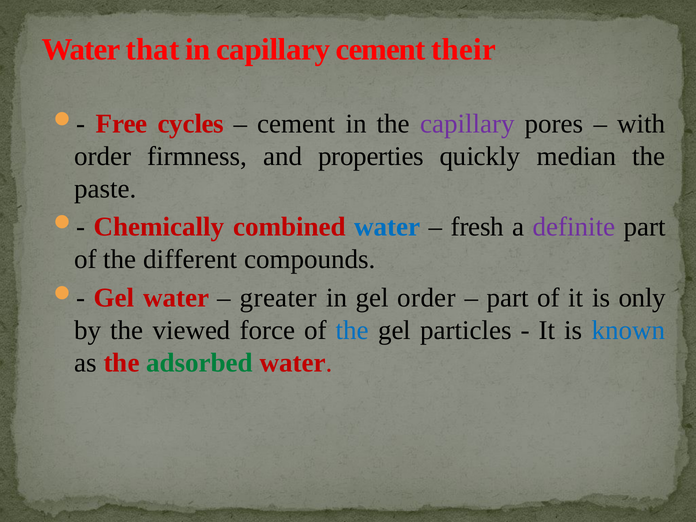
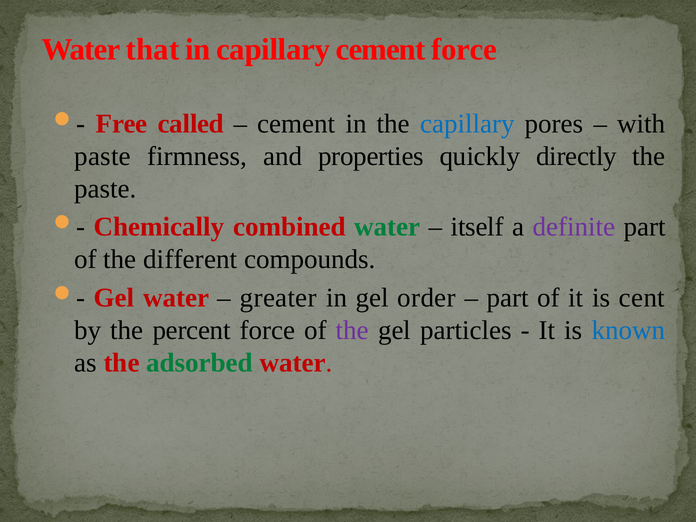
cement their: their -> force (464, 49)
cycles: cycles -> called (191, 124)
capillary colour: purple -> blue (467, 124)
order: order -> paste (103, 156)
median: median -> directly (576, 156)
water colour: blue -> green (387, 227)
fresh: fresh -> itself (477, 227)
only: only -> cent (642, 298)
viewed: viewed -> percent (192, 330)
the colour: blue -> purple (352, 330)
